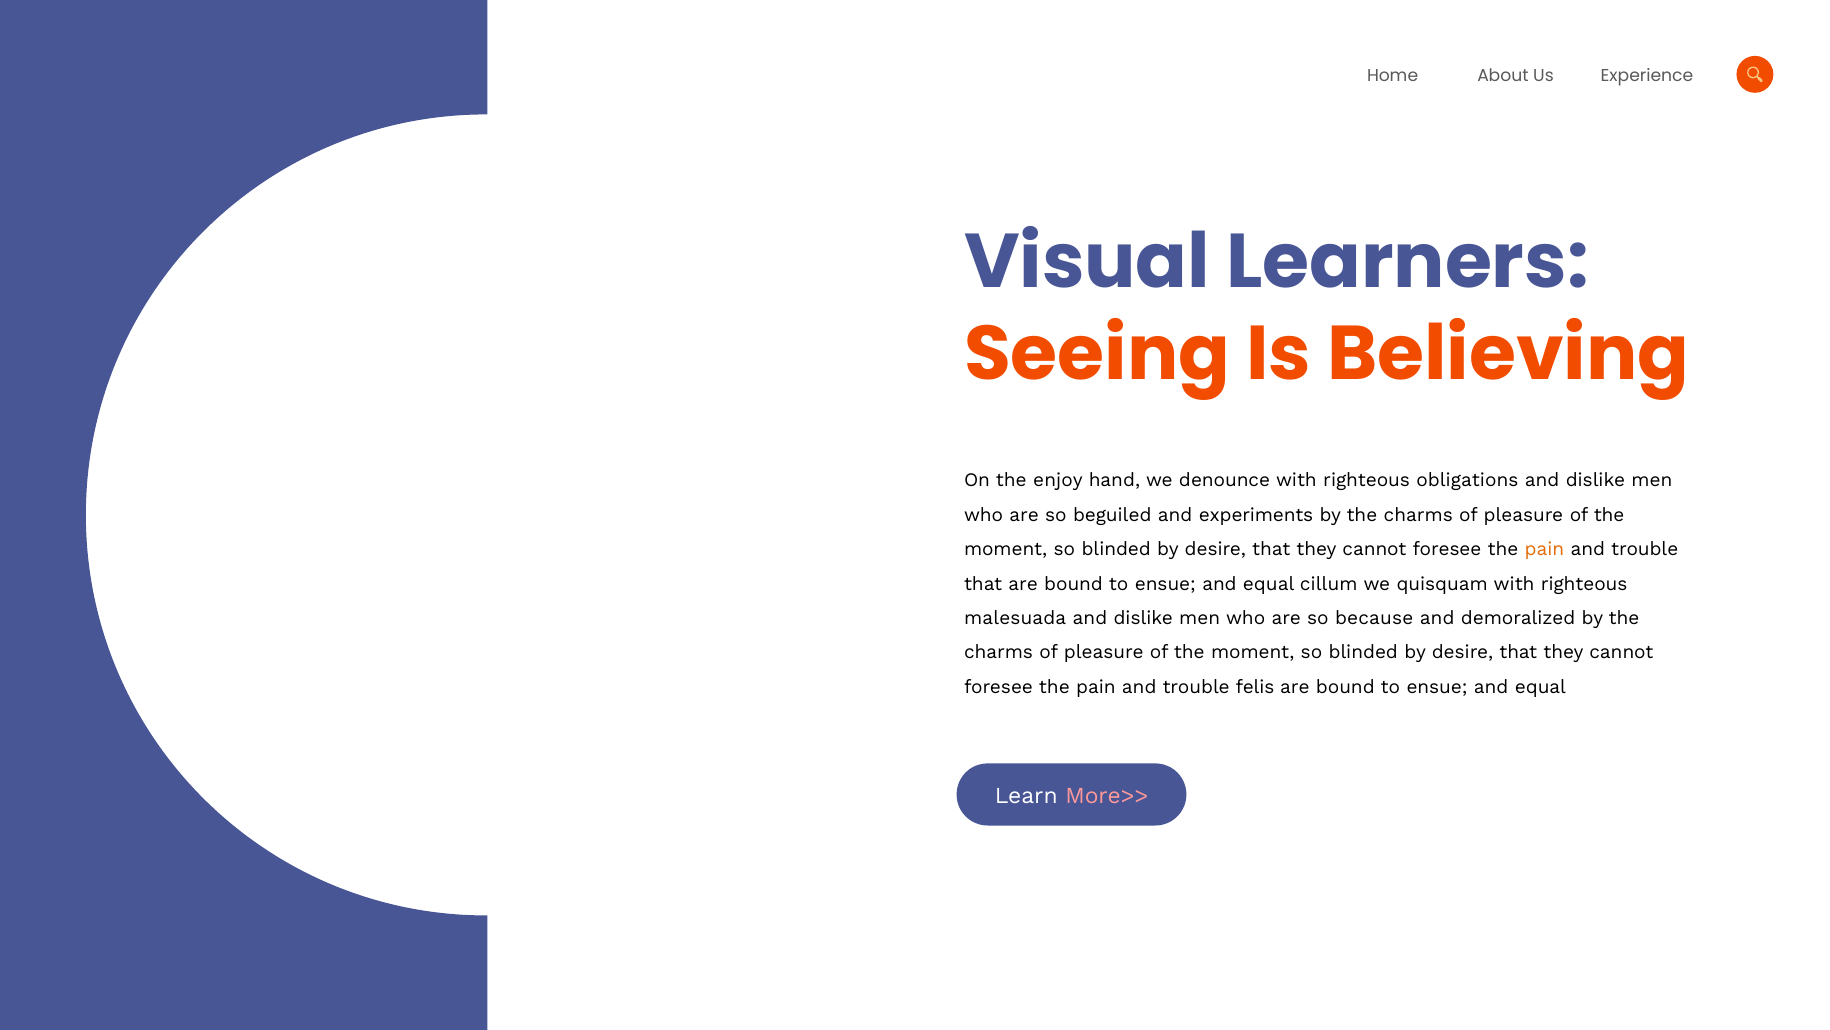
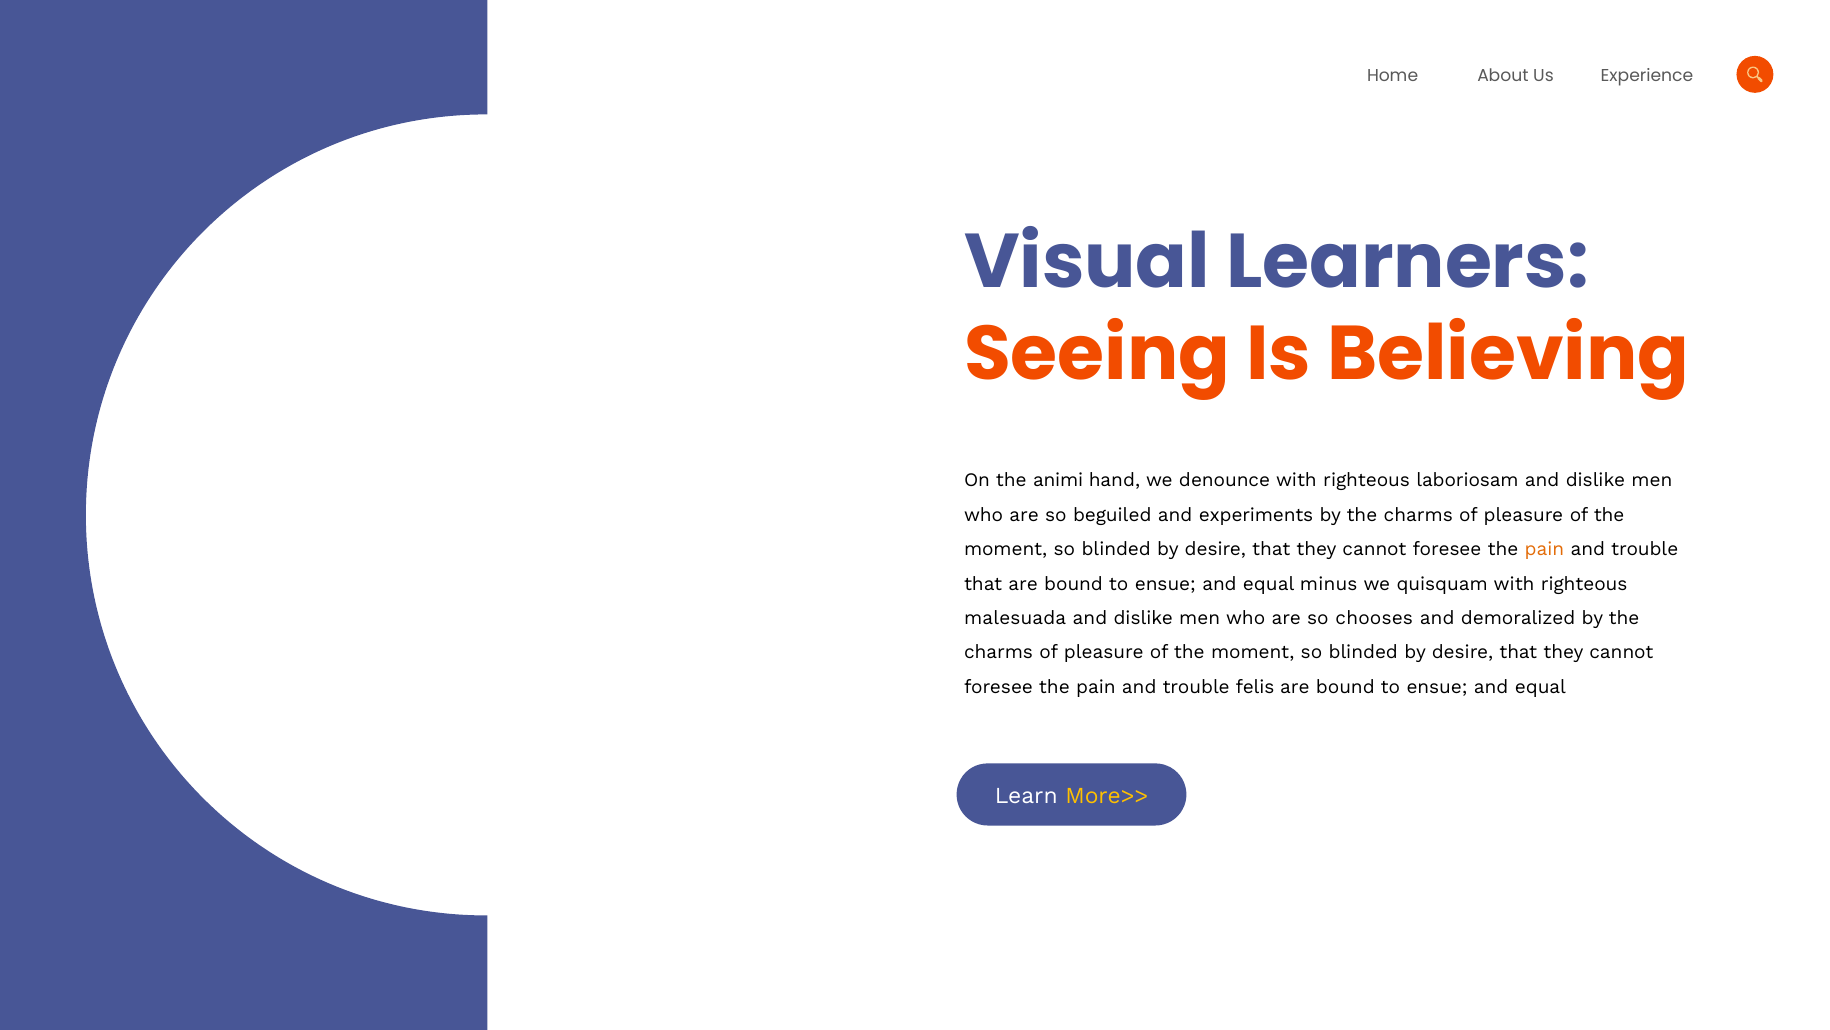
enjoy: enjoy -> animi (1058, 480)
obligations: obligations -> laboriosam (1467, 480)
cillum: cillum -> minus (1329, 583)
because: because -> chooses (1374, 618)
More>> colour: pink -> yellow (1107, 795)
